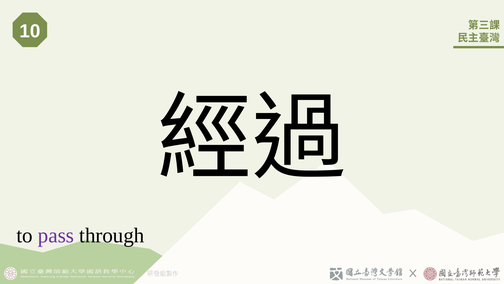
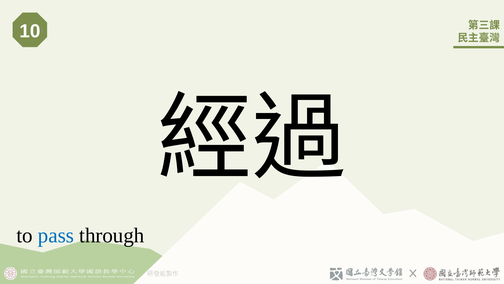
pass colour: purple -> blue (56, 235)
